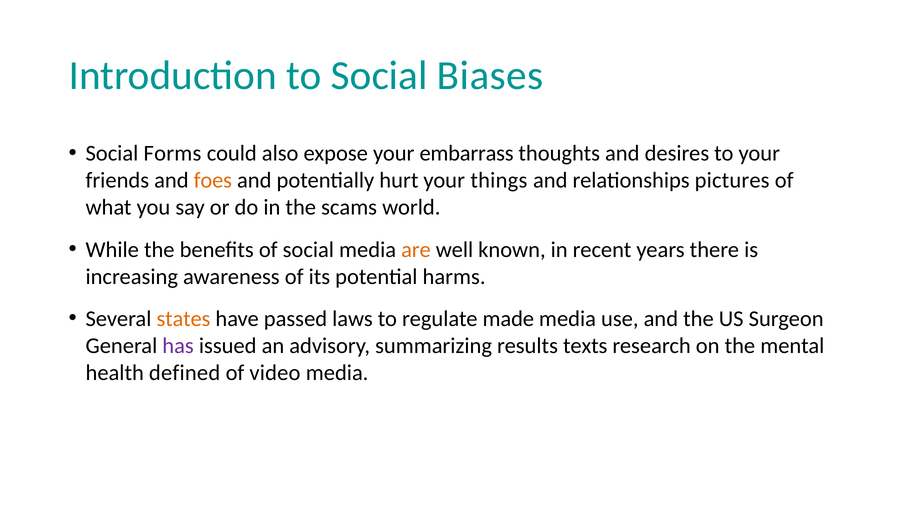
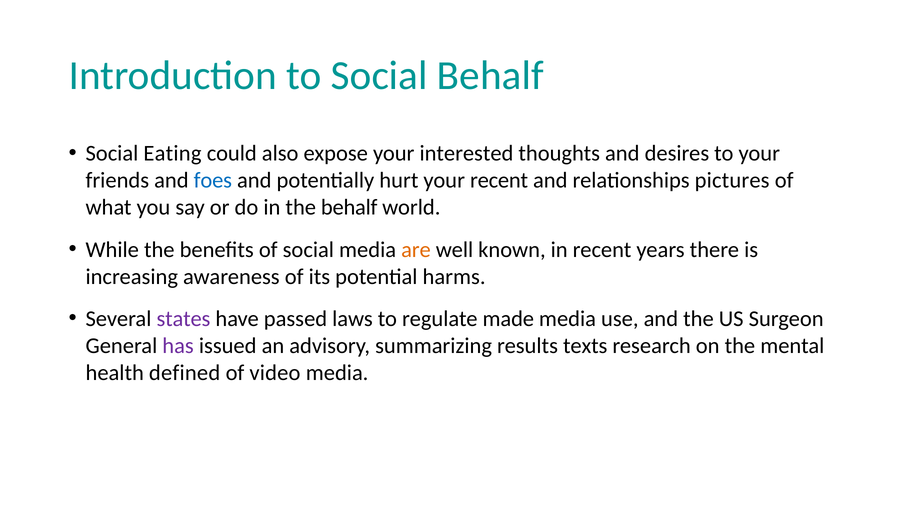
Social Biases: Biases -> Behalf (490, 76)
Forms: Forms -> Eating (172, 153)
embarrass: embarrass -> interested (466, 153)
foes colour: orange -> blue (213, 180)
your things: things -> recent (499, 180)
the scams: scams -> behalf (349, 207)
states colour: orange -> purple (183, 319)
